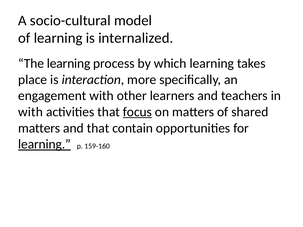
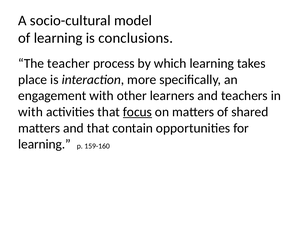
internalized: internalized -> conclusions (136, 38)
The learning: learning -> teacher (69, 64)
learning underline: present -> none (45, 144)
